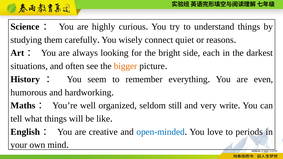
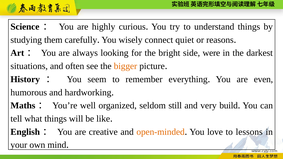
each: each -> were (211, 53)
write: write -> build (229, 106)
open-minded colour: blue -> orange (161, 132)
periods: periods -> lessons (249, 132)
